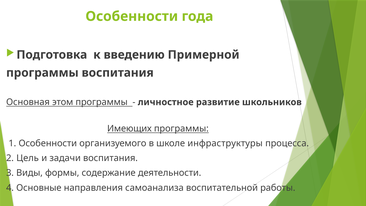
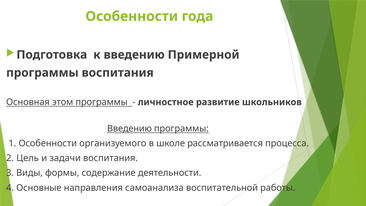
Имеющих: Имеющих -> Введению (129, 128)
инфраструктуры: инфраструктуры -> рассматривается (225, 143)
